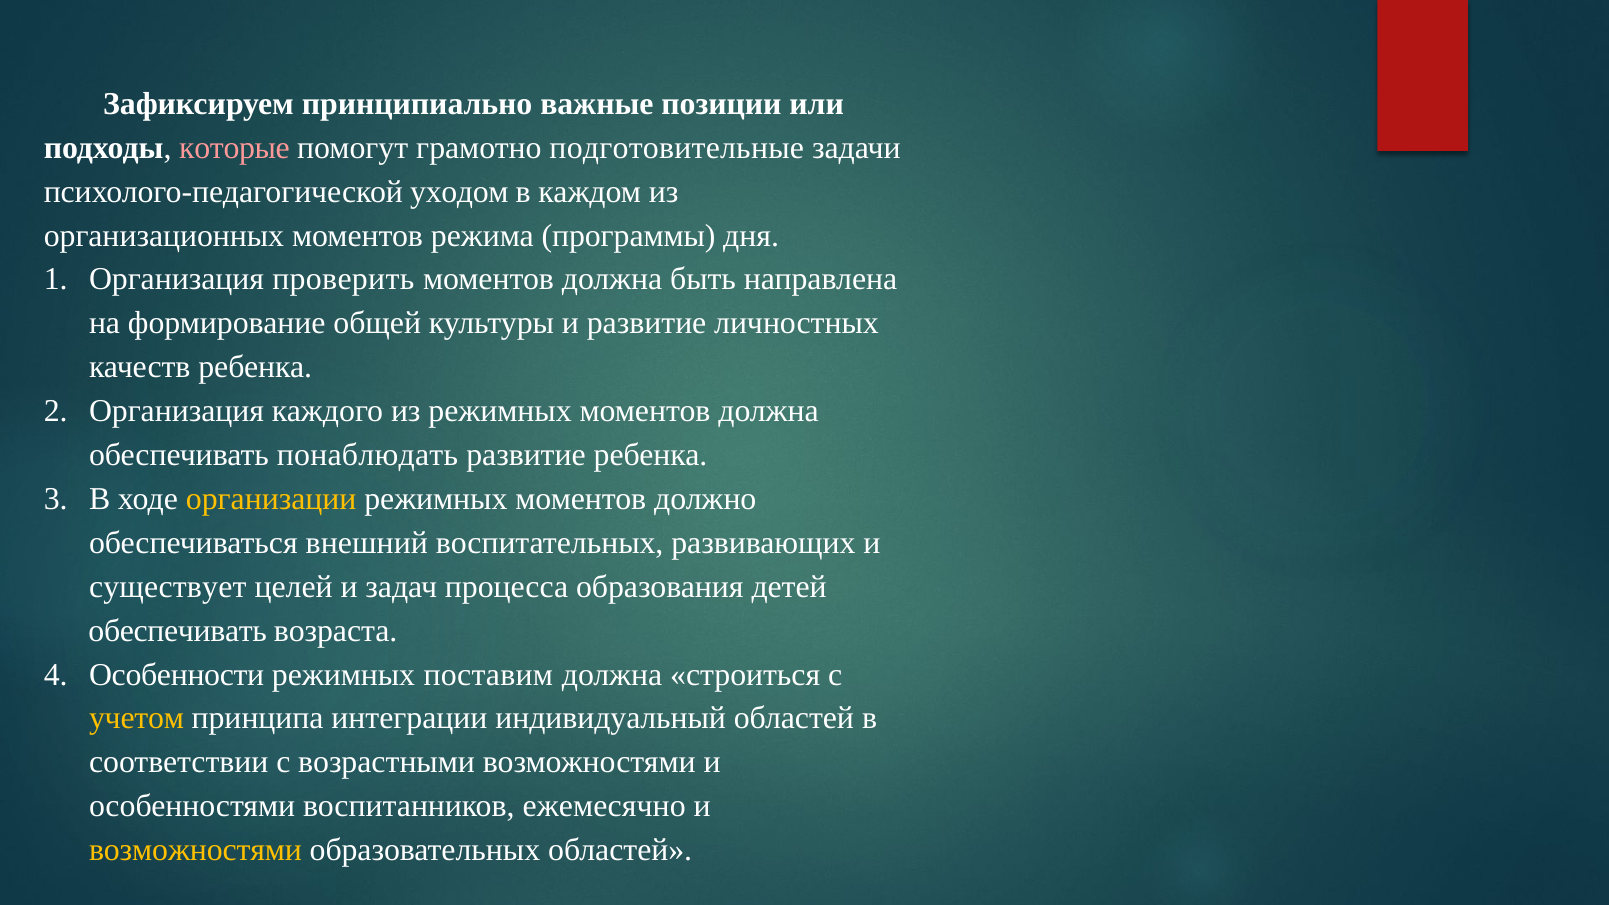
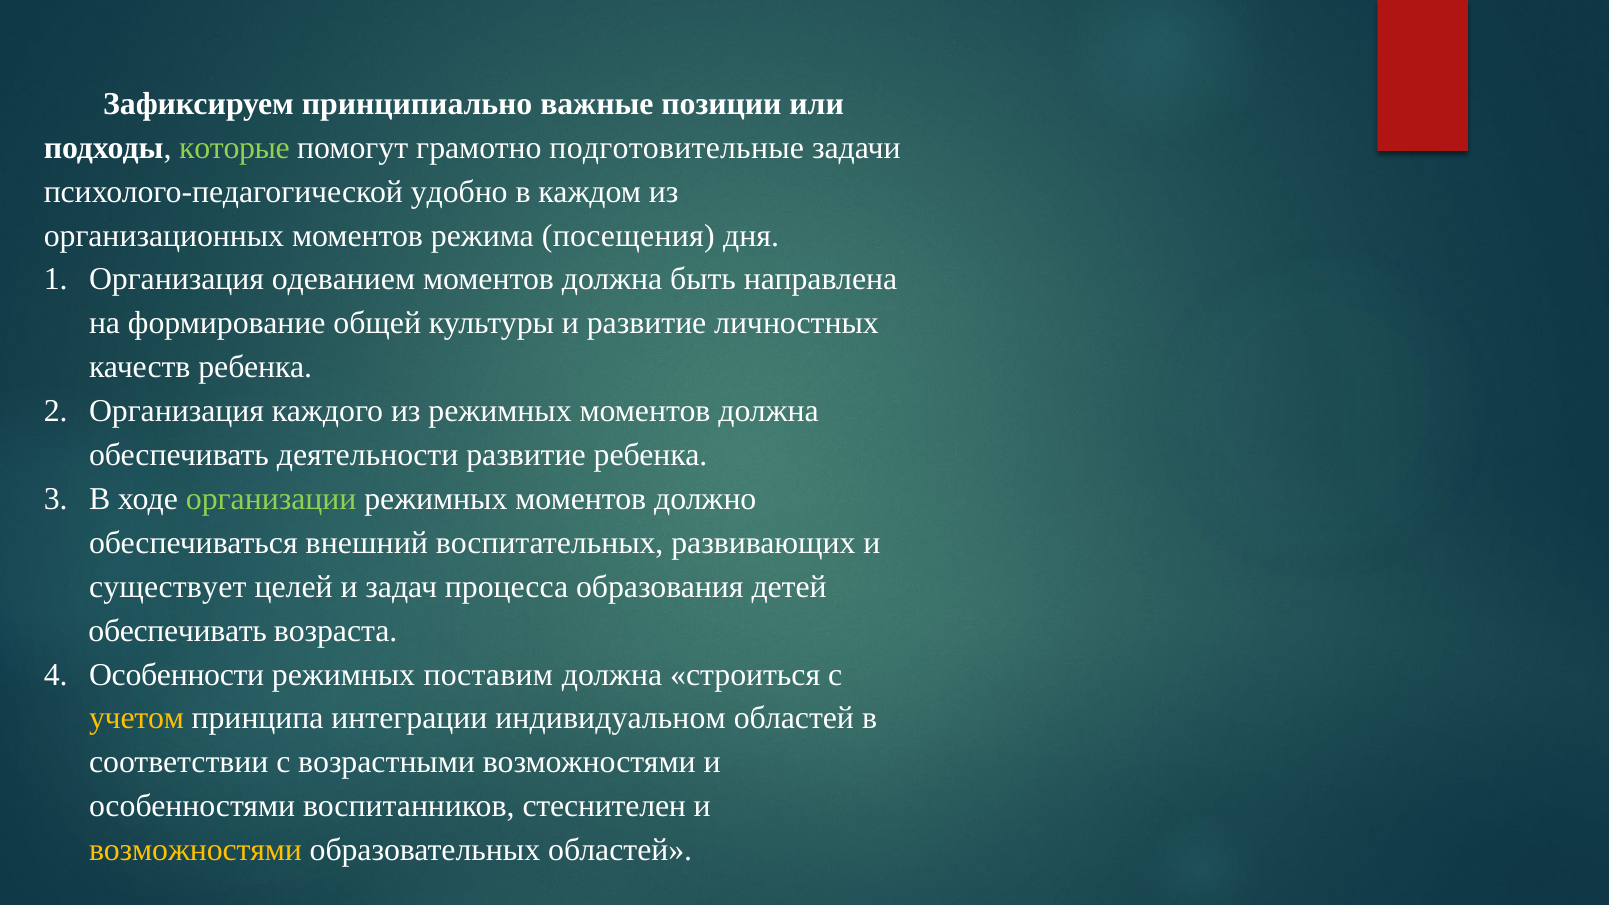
которые colour: pink -> light green (235, 148)
уходом: уходом -> удобно (459, 192)
программы: программы -> посещения (628, 236)
проверить: проверить -> одеванием (344, 279)
понаблюдать: понаблюдать -> деятельности (368, 455)
организации colour: yellow -> light green (271, 499)
индивидуальный: индивидуальный -> индивидуальном (611, 718)
ежемесячно: ежемесячно -> стеснителен (604, 806)
